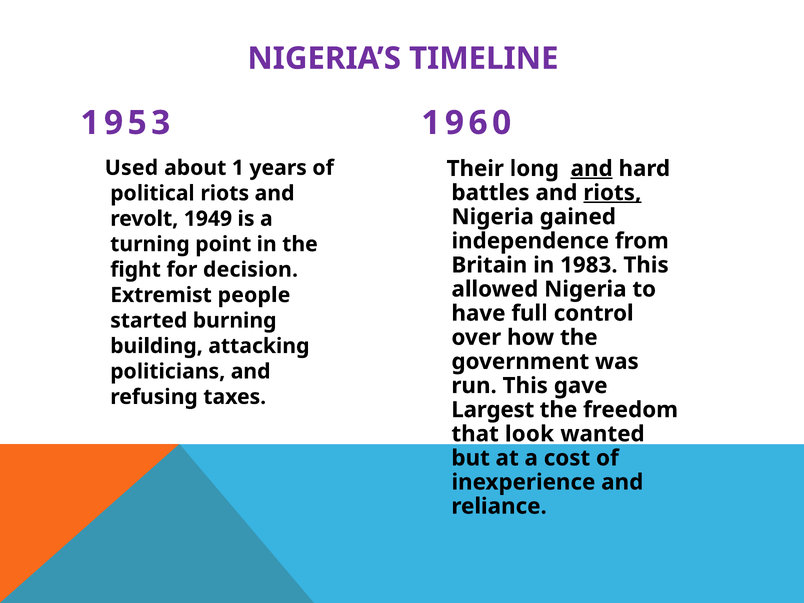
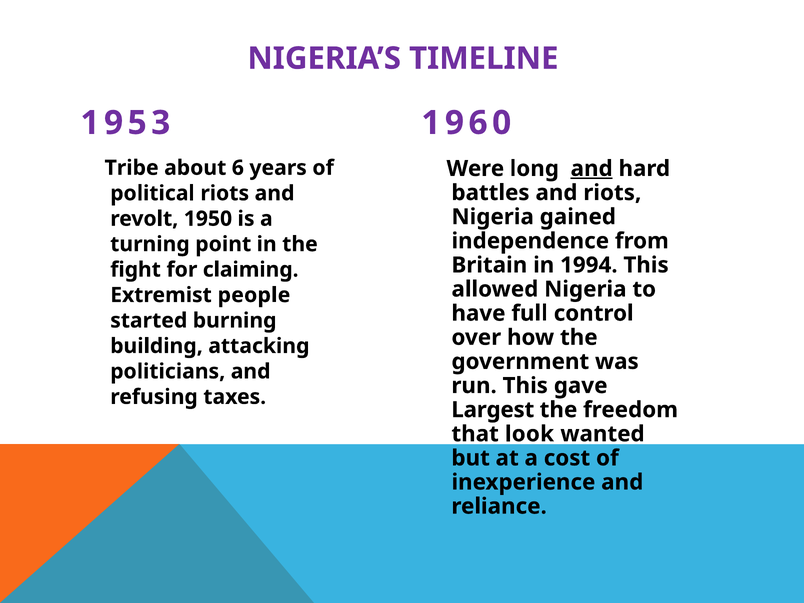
Used: Used -> Tribe (132, 168)
1: 1 -> 6 (238, 168)
Their: Their -> Were (475, 169)
riots underline: present -> none (612, 193)
1949: 1949 -> 1950 (208, 219)
1983: 1983 -> 1994 (589, 265)
decision: decision -> claiming (251, 270)
